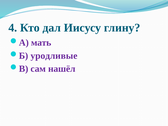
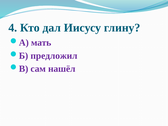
уродливые: уродливые -> предложил (54, 56)
